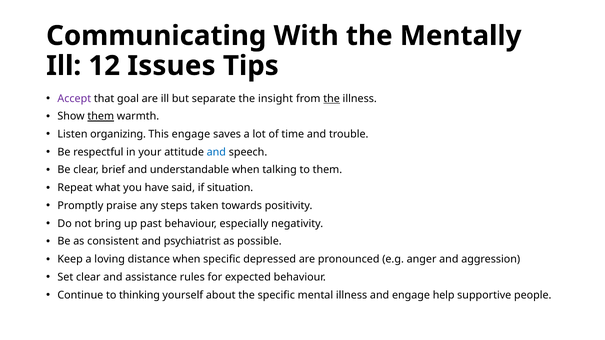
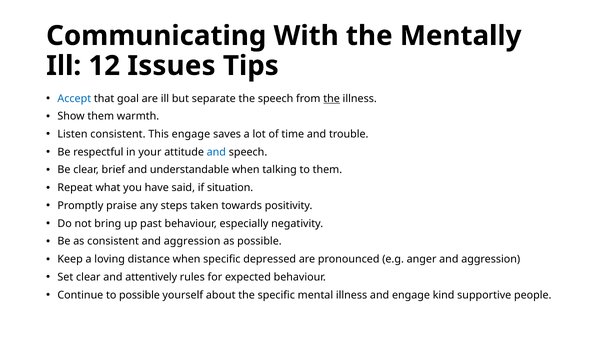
Accept colour: purple -> blue (74, 99)
the insight: insight -> speech (276, 99)
them underline: present -> none (101, 116)
Listen organizing: organizing -> consistent (118, 134)
consistent and psychiatrist: psychiatrist -> aggression (192, 242)
assistance: assistance -> attentively (151, 277)
to thinking: thinking -> possible (139, 295)
help: help -> kind (444, 295)
